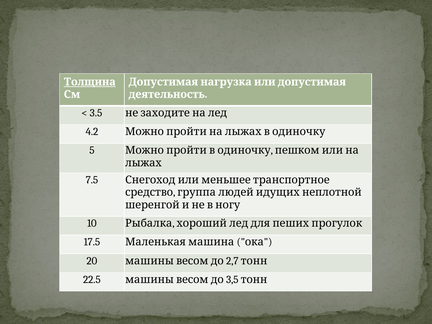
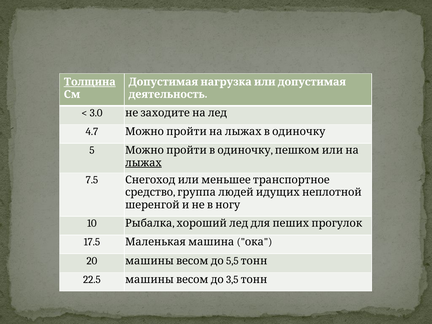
3.5: 3.5 -> 3.0 (96, 113)
4.2: 4.2 -> 4.7 (92, 132)
лыжах underline: none -> present (143, 163)
2,7: 2,7 -> 5,5 (232, 261)
